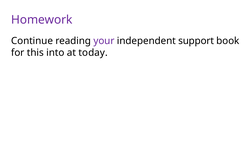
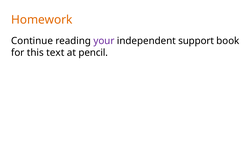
Homework colour: purple -> orange (42, 20)
into: into -> text (55, 53)
today: today -> pencil (93, 53)
